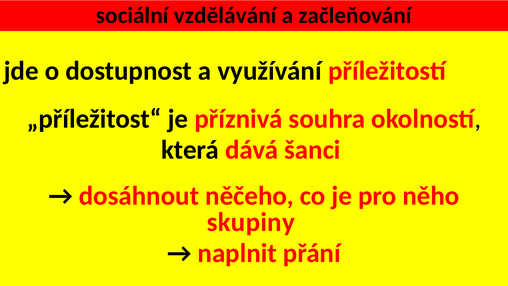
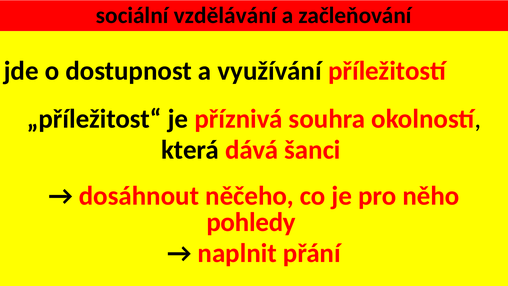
skupiny: skupiny -> pohledy (251, 222)
